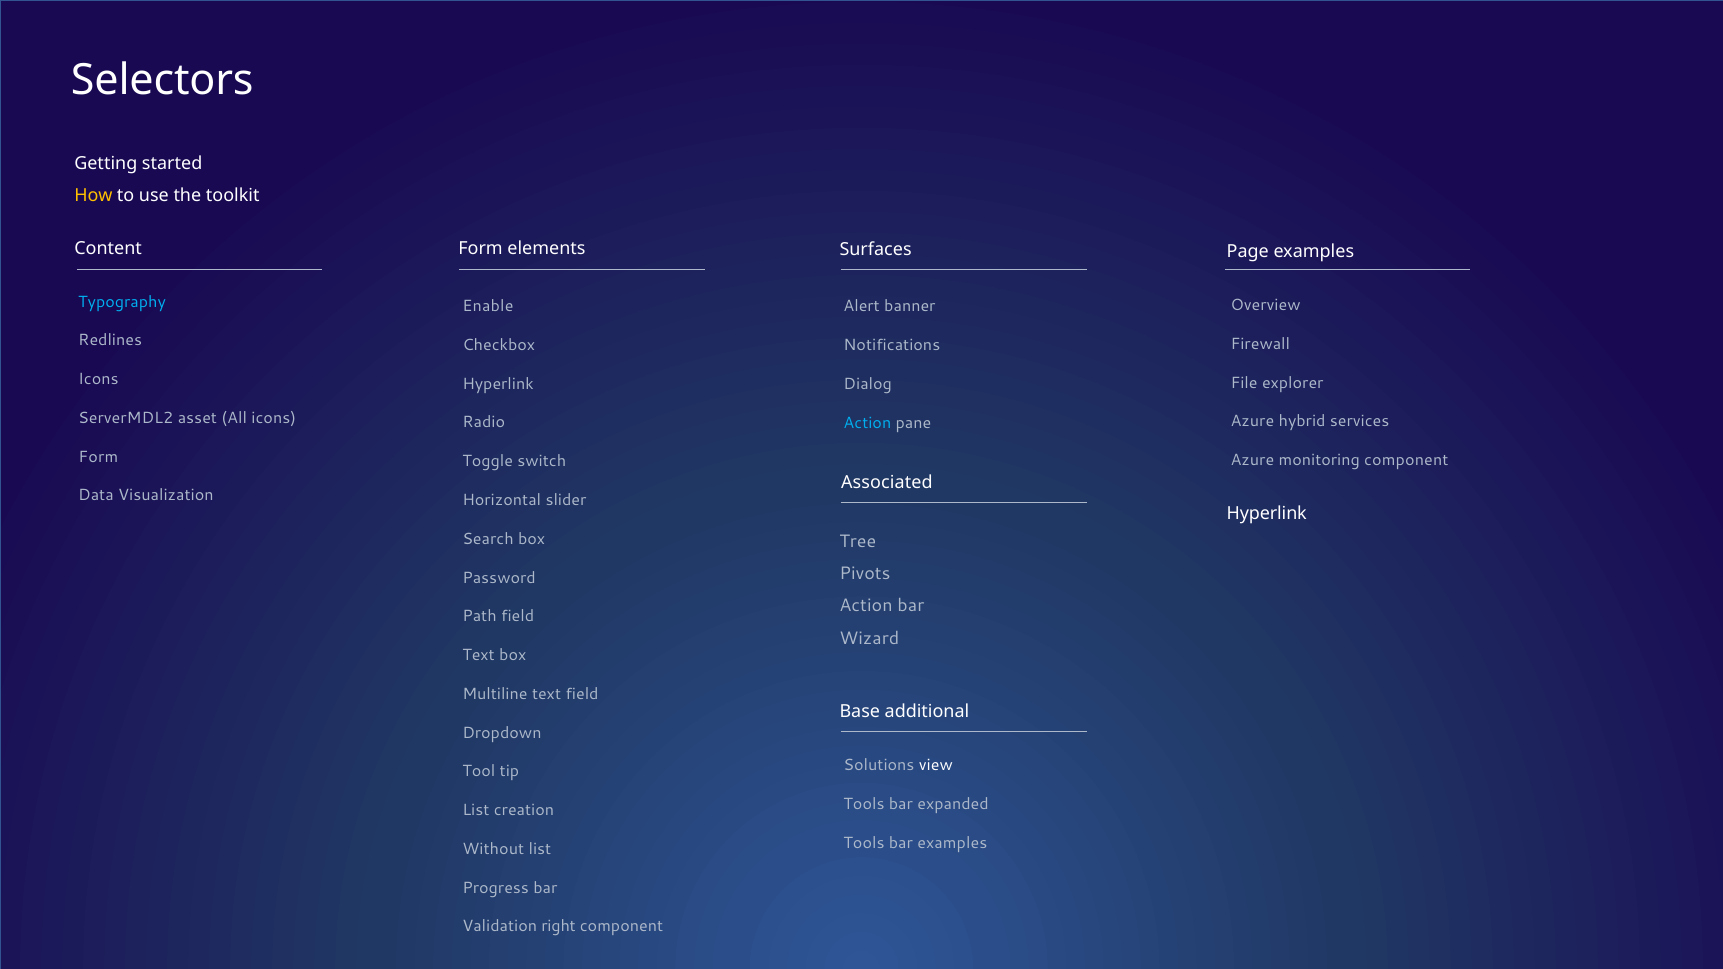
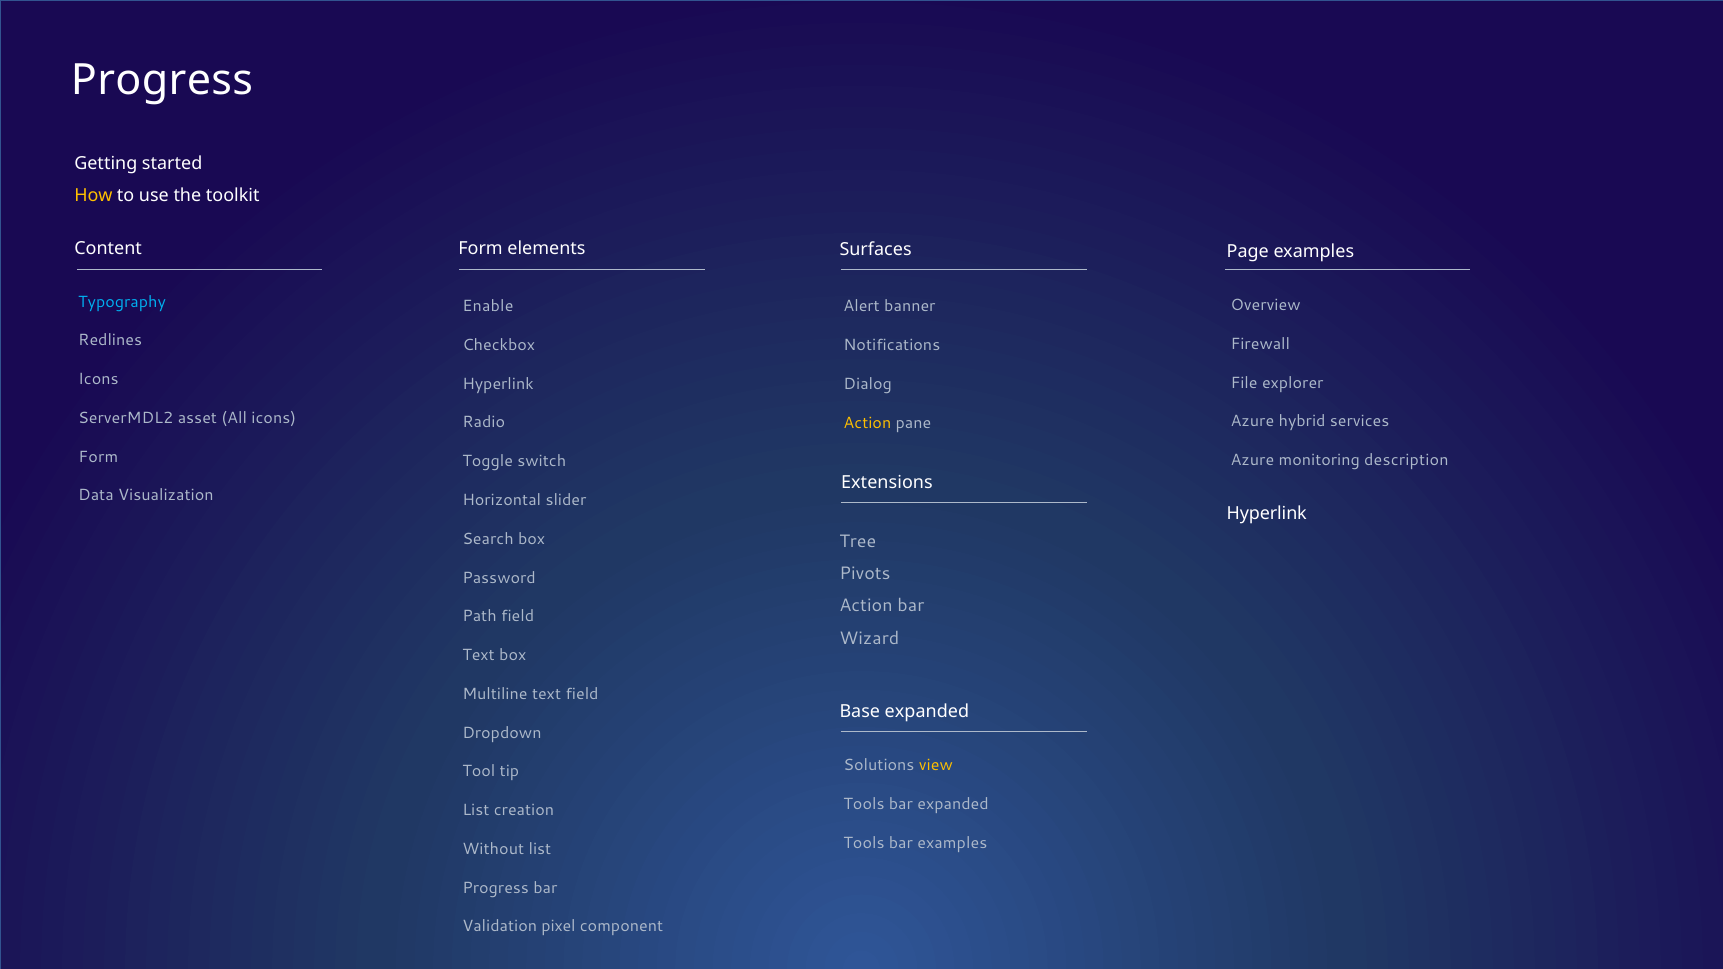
Selectors: Selectors -> Progress (162, 81)
Action colour: light blue -> yellow (867, 423)
monitoring component: component -> description (1406, 460)
Associated: Associated -> Extensions (887, 482)
Base additional: additional -> expanded (927, 712)
view colour: white -> yellow (936, 766)
right: right -> pixel (559, 927)
